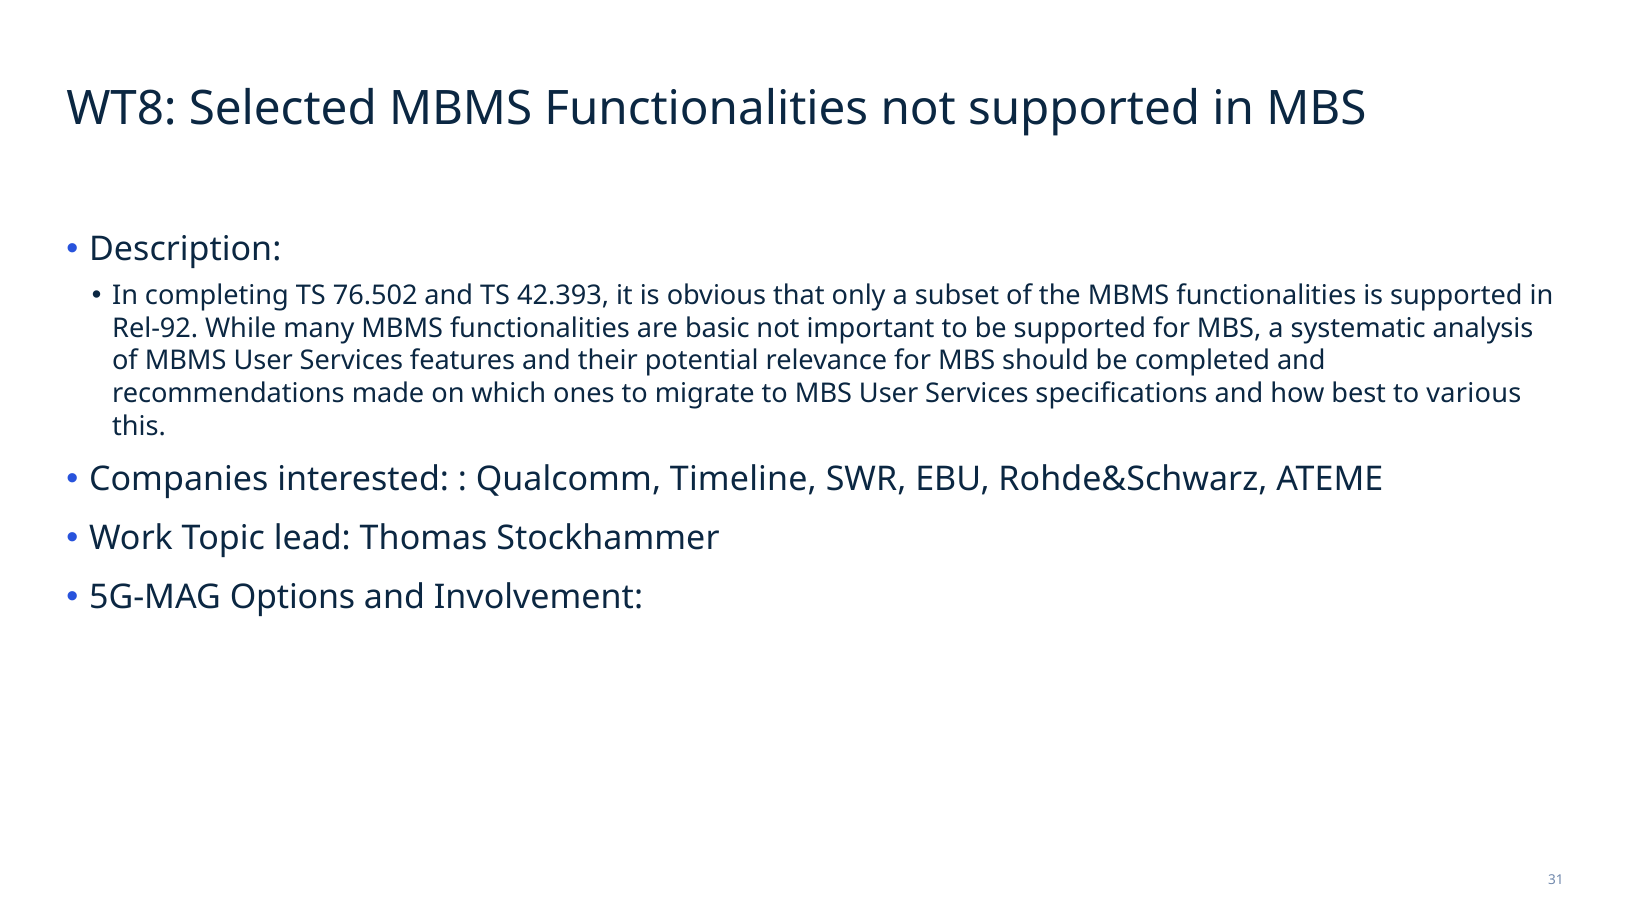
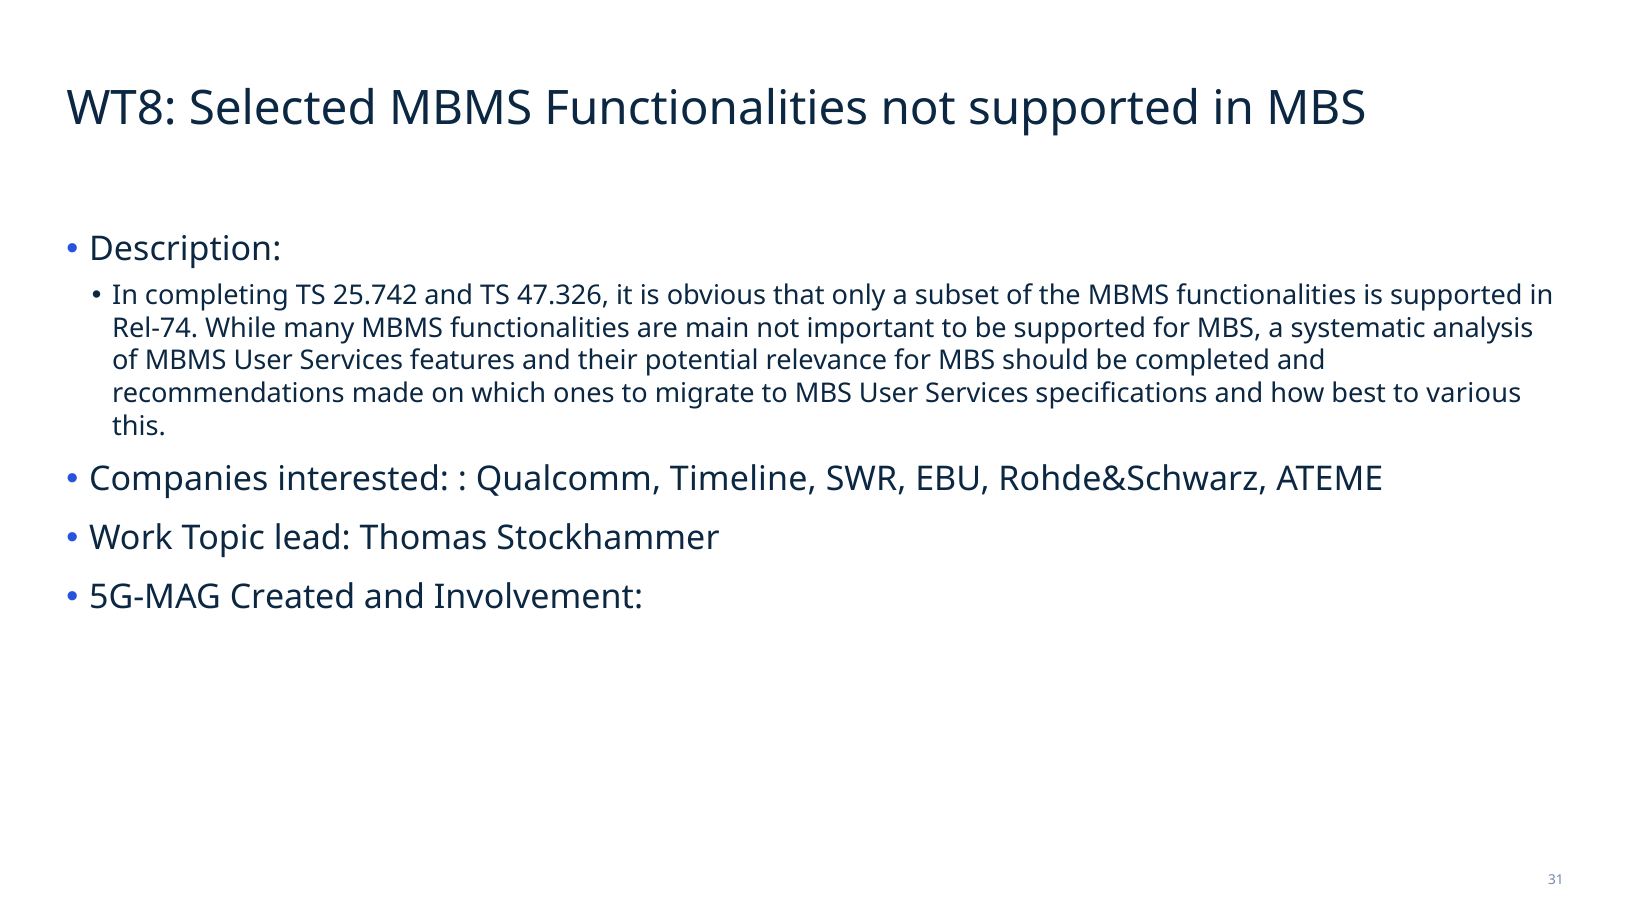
76.502: 76.502 -> 25.742 (375, 296)
42.393: 42.393 -> 47.326 (563, 296)
Rel-92: Rel-92 -> Rel-74 (155, 328)
basic: basic -> main (717, 328)
Options: Options -> Created (292, 598)
